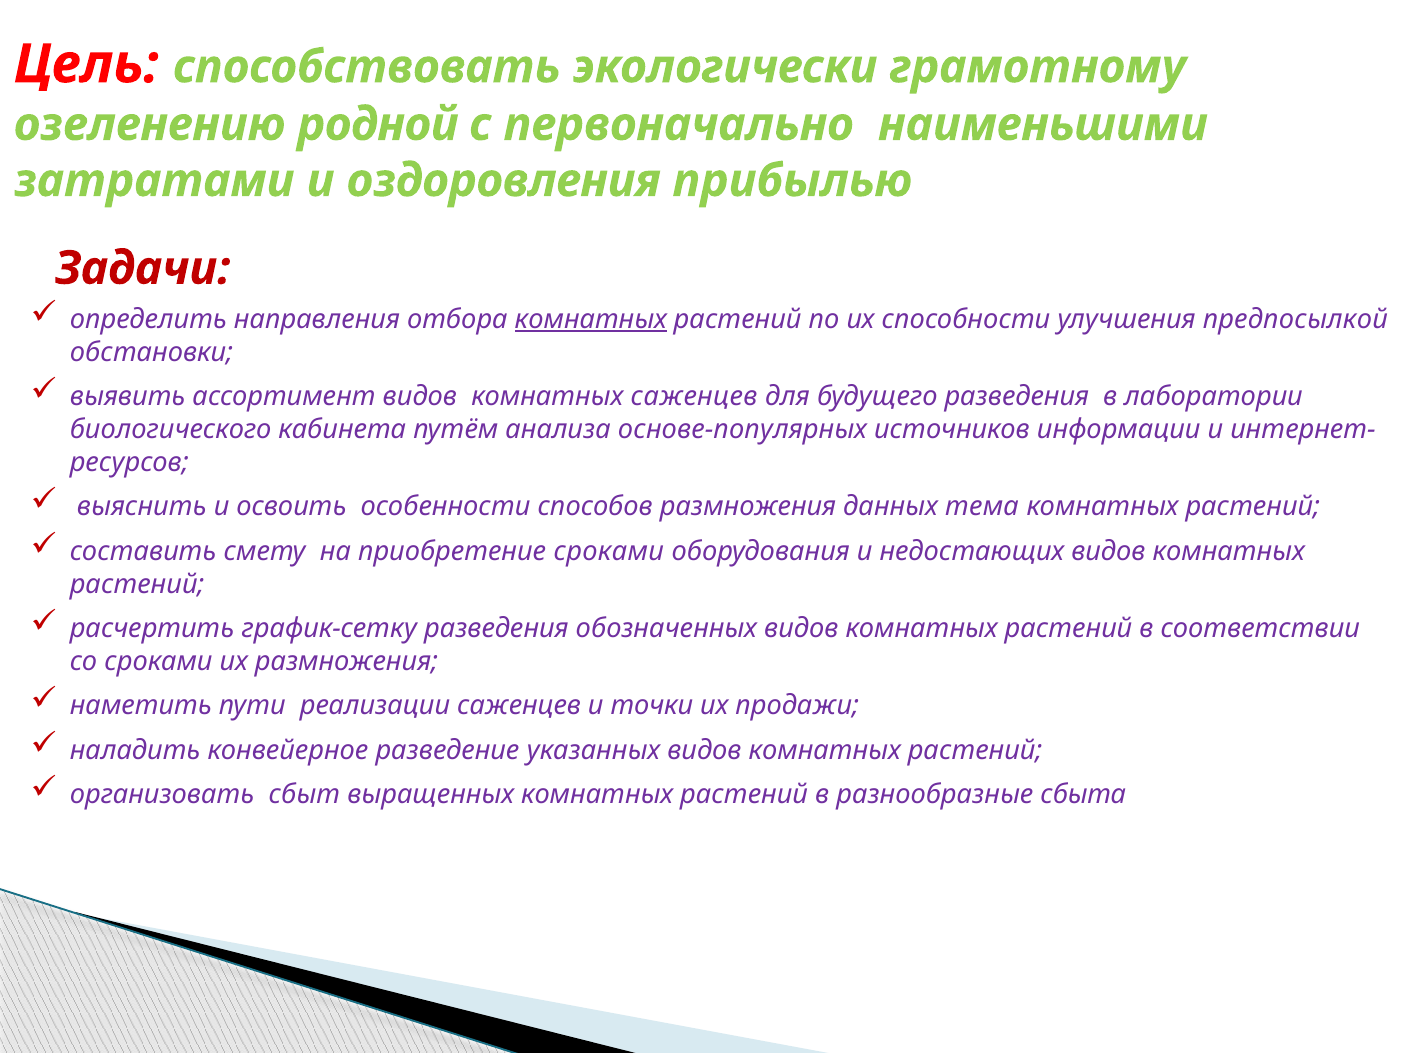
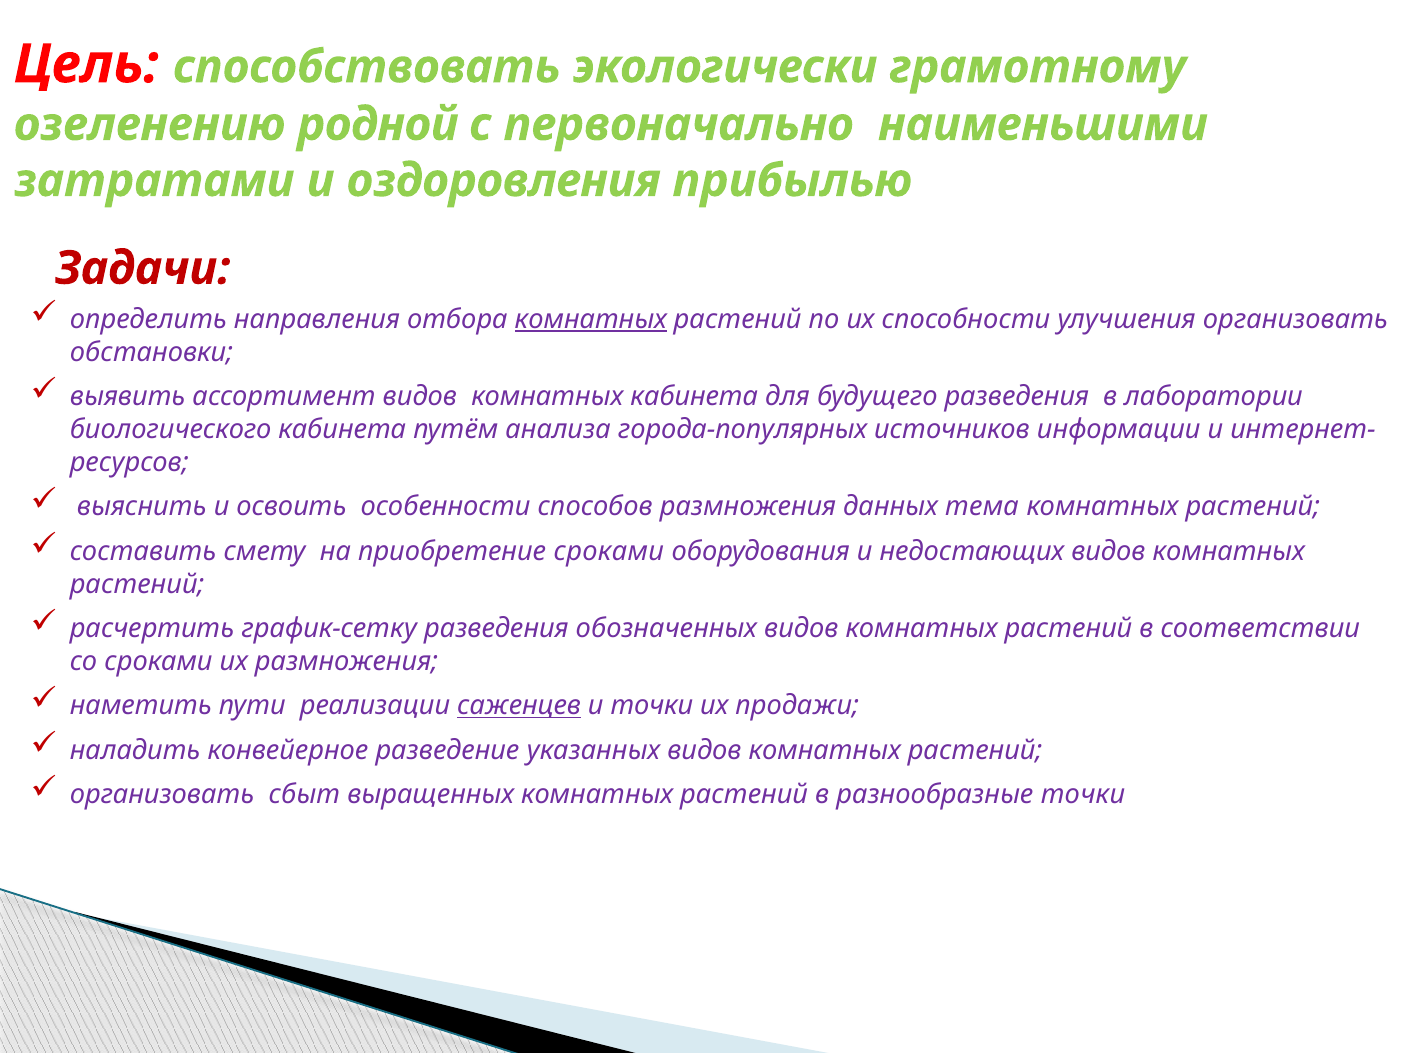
улучшения предпосылкой: предпосылкой -> организовать (1295, 320)
комнатных саженцев: саженцев -> кабинета (694, 397)
основе-популярных: основе-популярных -> города-популярных (743, 430)
саженцев underline: none -> present (519, 706)
разнообразные сбыта: сбыта -> точки (1083, 795)
